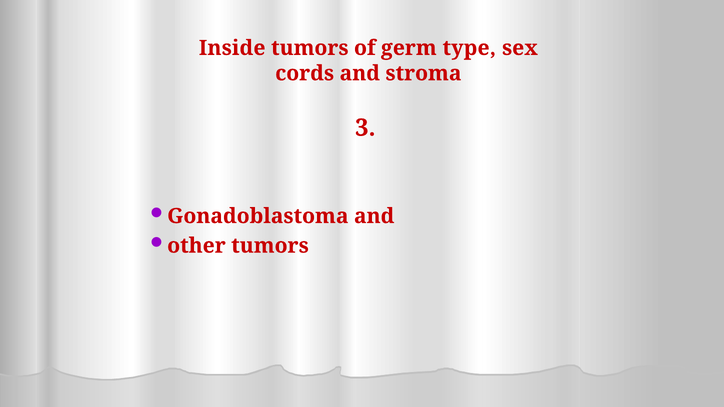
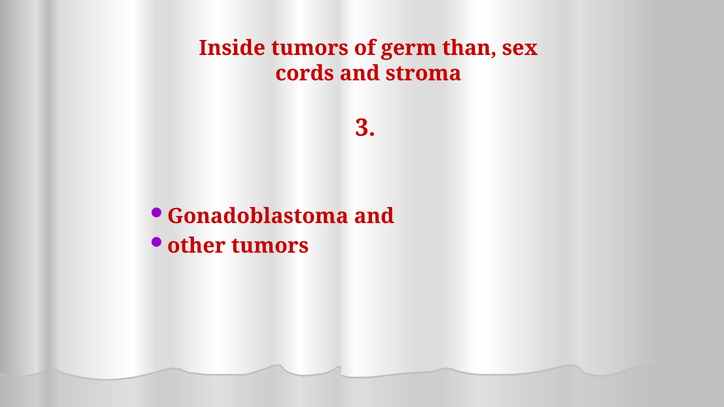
type: type -> than (469, 48)
